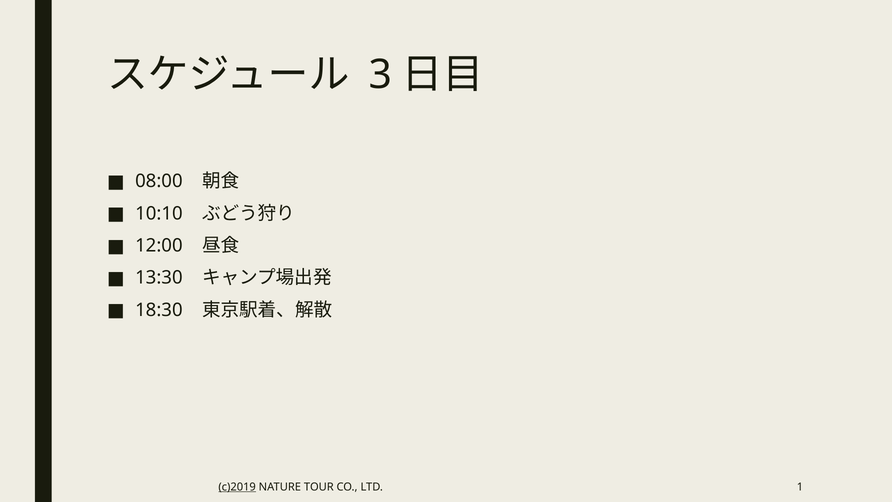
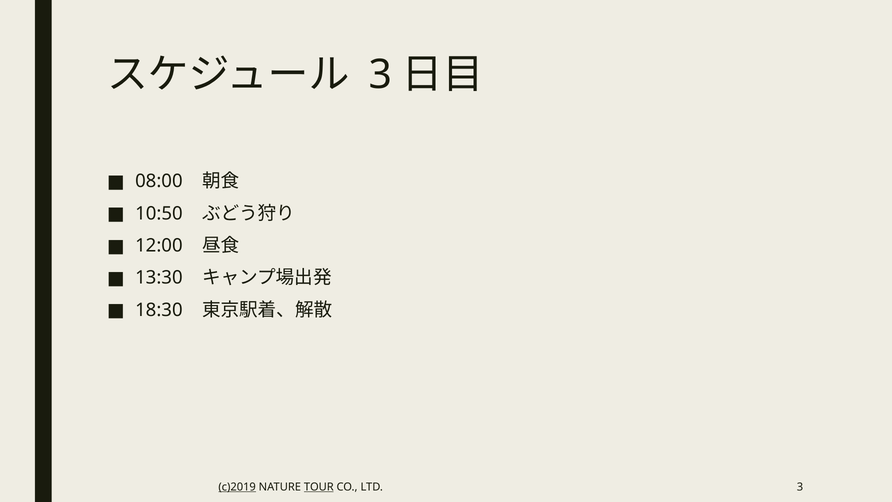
10:10: 10:10 -> 10:50 (159, 213)
TOUR underline: none -> present (319, 487)
LTD 1: 1 -> 3 (800, 487)
